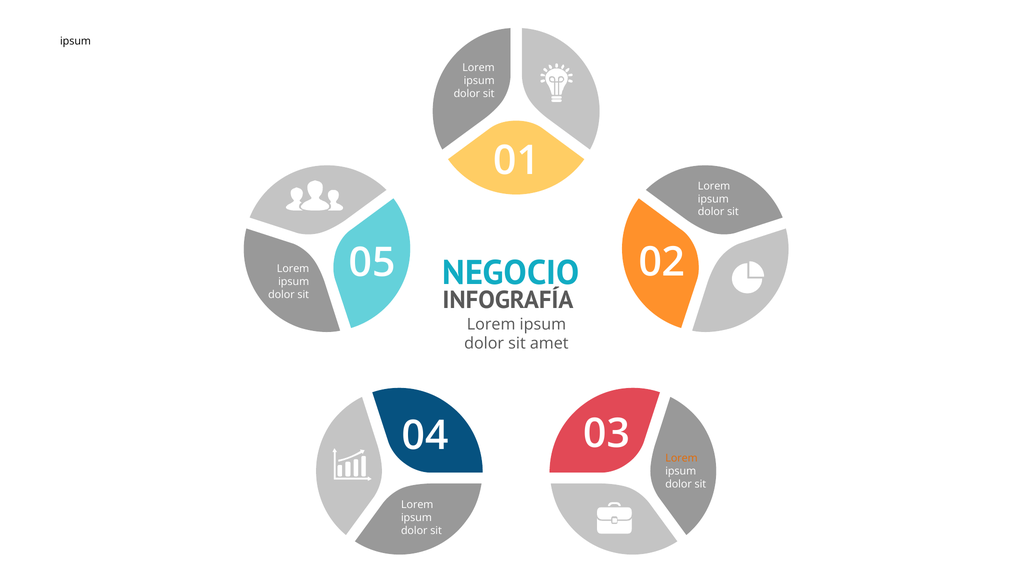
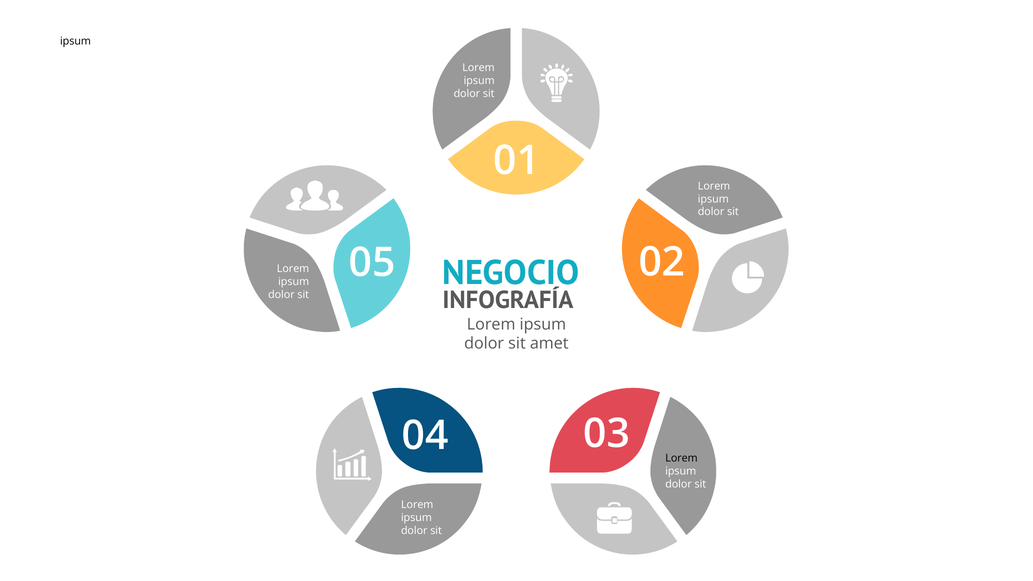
Lorem colour: orange -> black (681, 458)
